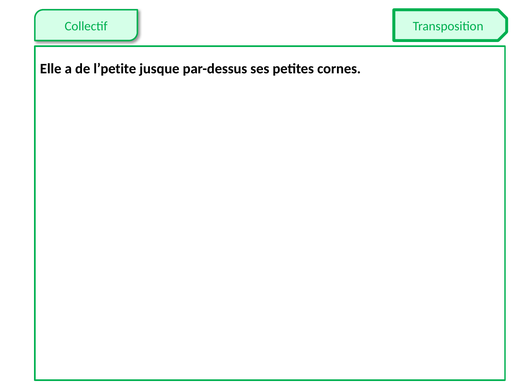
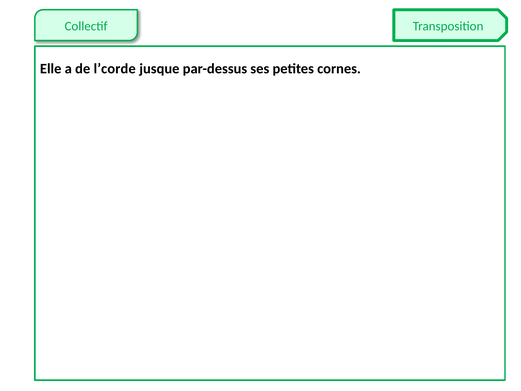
l’petite: l’petite -> l’corde (115, 69)
